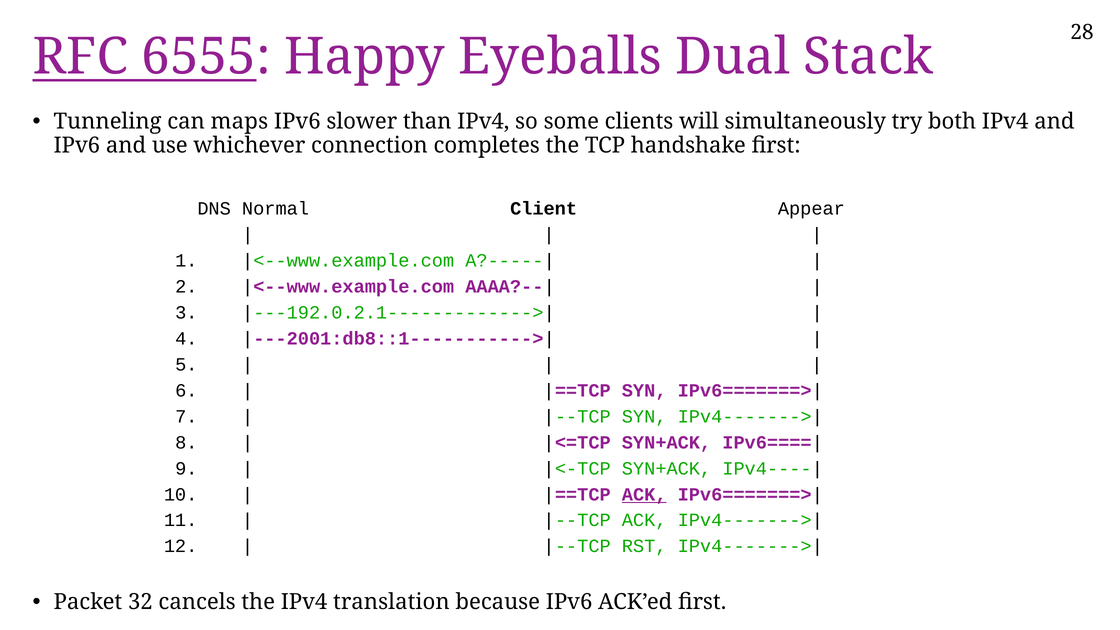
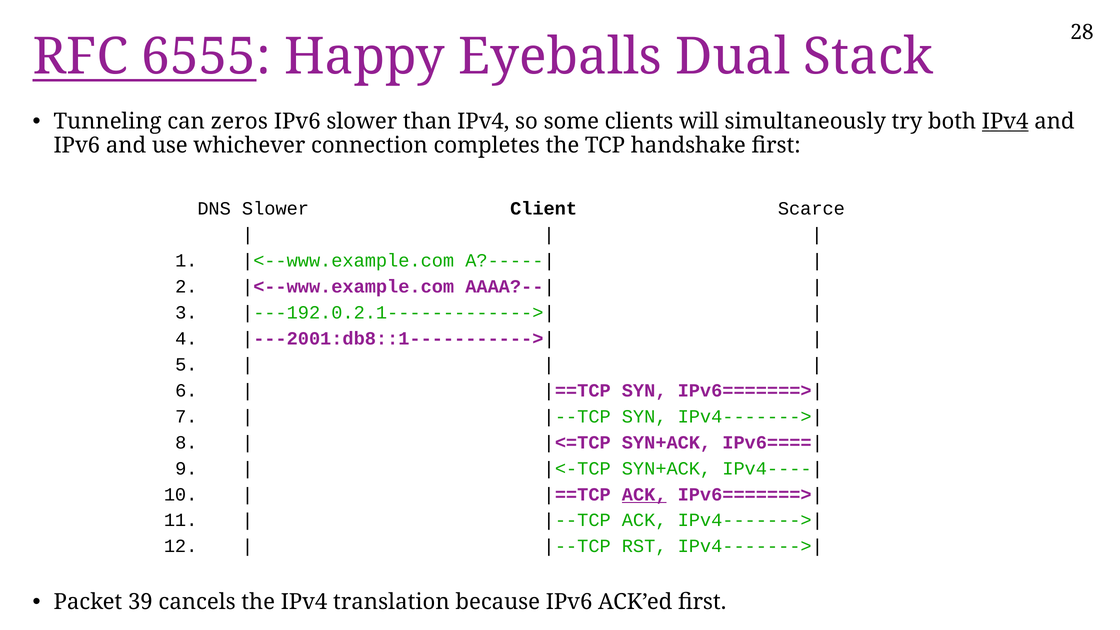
maps: maps -> zeros (239, 121)
IPv4 underline: none -> present (1005, 121)
DNS Normal: Normal -> Slower (276, 209)
Appear: Appear -> Scarce (811, 209)
32: 32 -> 39 (140, 602)
